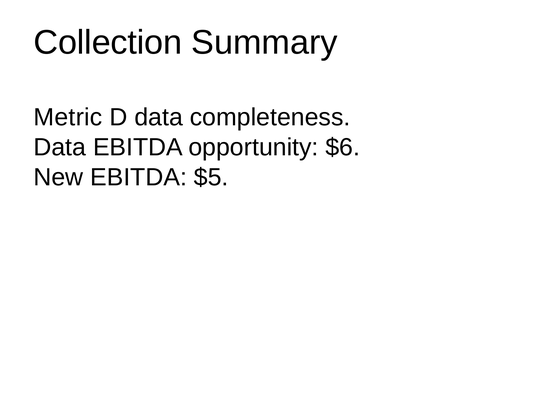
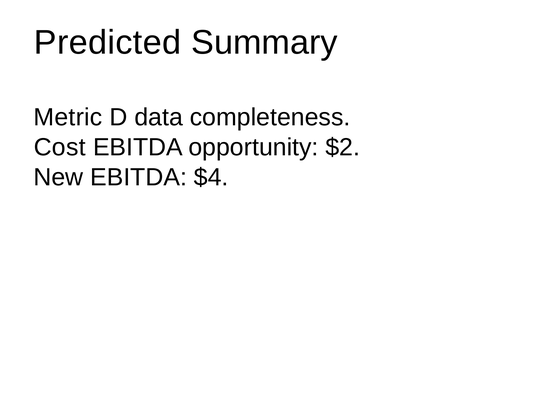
Collection: Collection -> Predicted (108, 43)
Data: Data -> Cost (60, 147)
$6: $6 -> $2 (343, 147)
$5: $5 -> $4 (211, 177)
